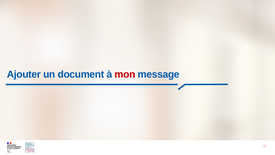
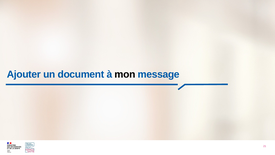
mon colour: red -> black (125, 74)
